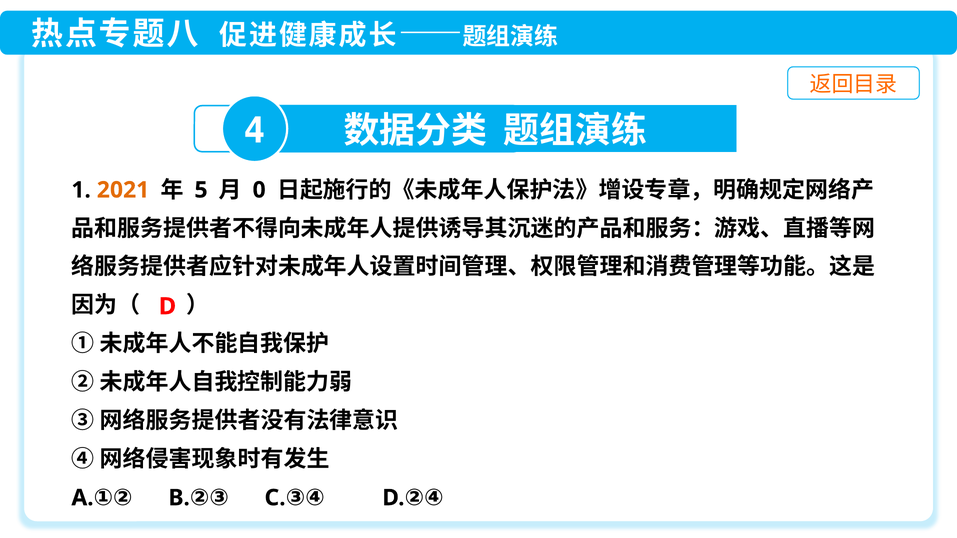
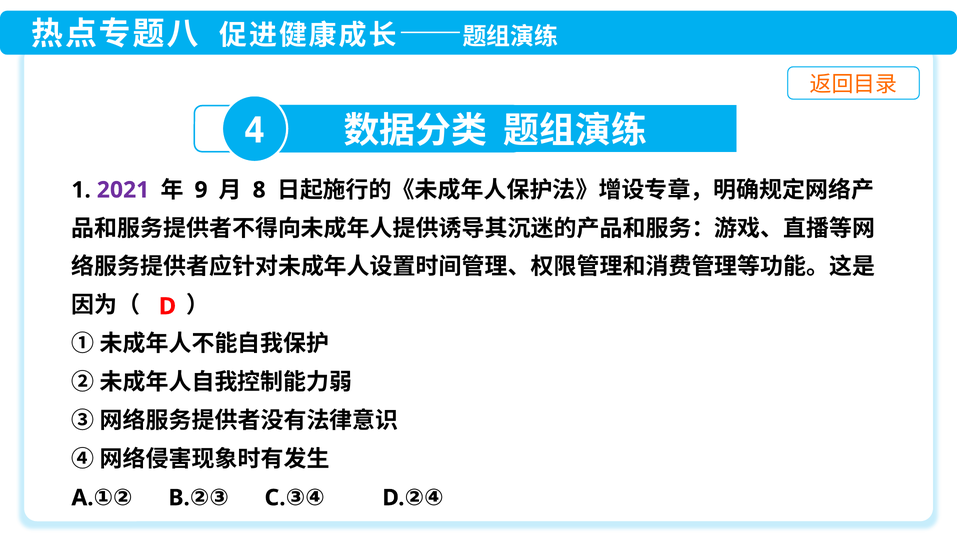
2021 colour: orange -> purple (123, 190)
5: 5 -> 9 (201, 190)
0: 0 -> 8 (259, 190)
